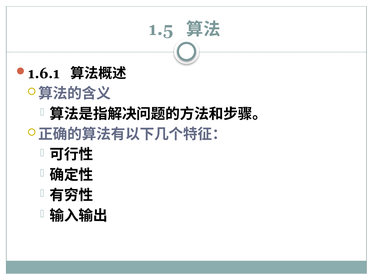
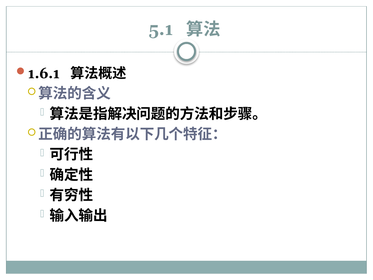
1.5: 1.5 -> 5.1 (161, 29)
